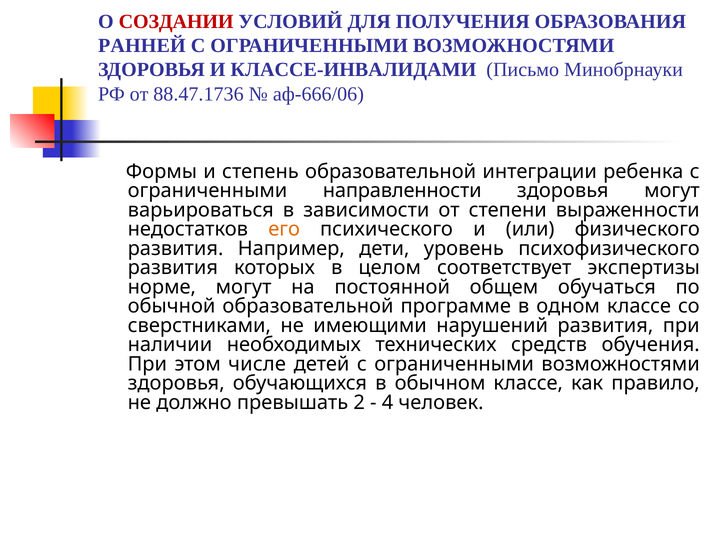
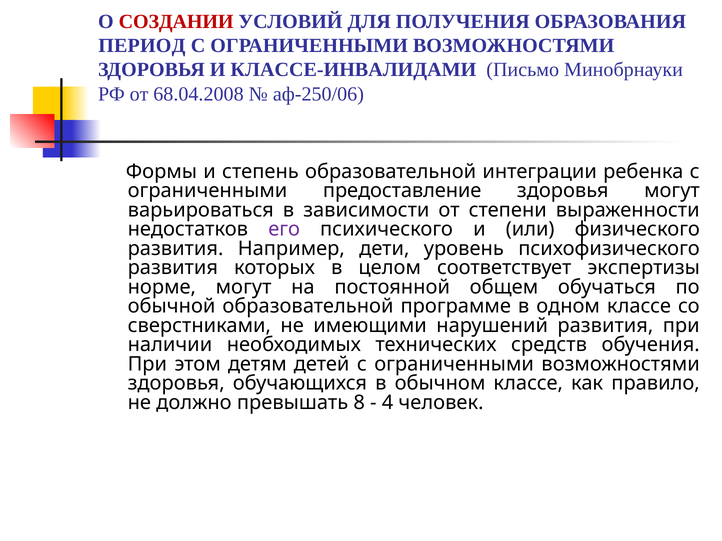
РАННЕЙ: РАННЕЙ -> ПЕРИОД (142, 46)
88.47.1736: 88.47.1736 -> 68.04.2008 (198, 94)
аф-666/06: аф-666/06 -> аф-250/06 (318, 94)
направленности: направленности -> предоставление (402, 191)
его colour: orange -> purple (284, 230)
числе: числе -> детям (257, 364)
2: 2 -> 8 (359, 403)
